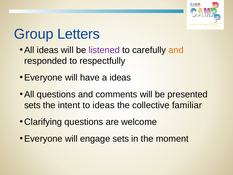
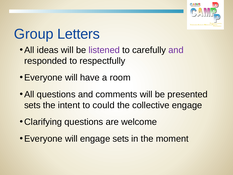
and colour: orange -> purple (176, 50)
a ideas: ideas -> room (120, 78)
to ideas: ideas -> could (104, 105)
collective familiar: familiar -> engage (187, 105)
